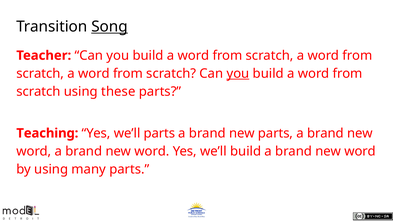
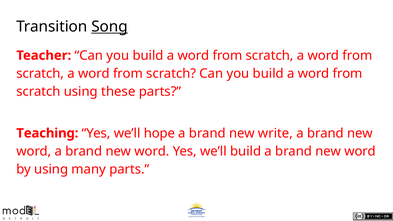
you underline: present -> none (238, 74)
we’ll parts: parts -> hope (159, 133)
new parts: parts -> write (275, 133)
